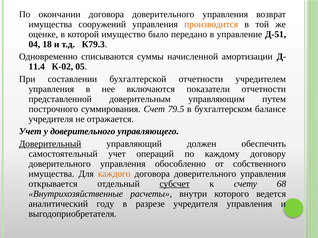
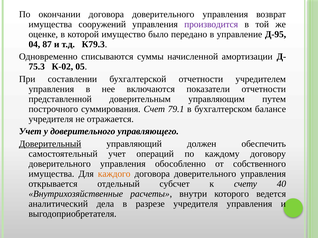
производится colour: orange -> purple (211, 24)
Д-51: Д-51 -> Д-95 (276, 34)
18: 18 -> 87 (47, 44)
11.4: 11.4 -> 75.3 (37, 67)
79.5: 79.5 -> 79.1 (176, 109)
субсчет underline: present -> none (175, 184)
68: 68 -> 40 (281, 184)
году: году -> дела (105, 204)
